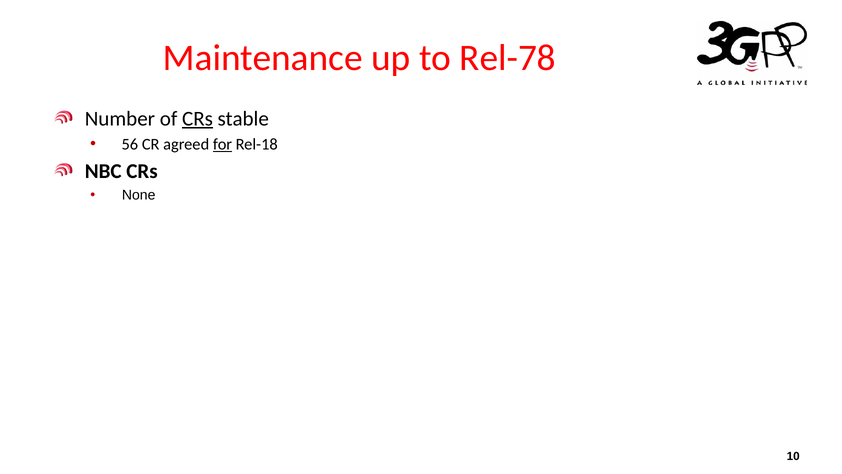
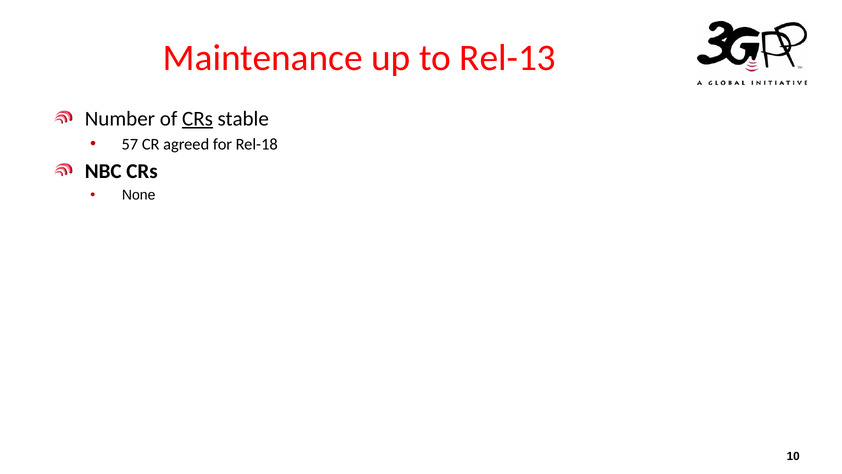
Rel-78: Rel-78 -> Rel-13 (508, 58)
56: 56 -> 57 (130, 144)
for underline: present -> none (223, 144)
